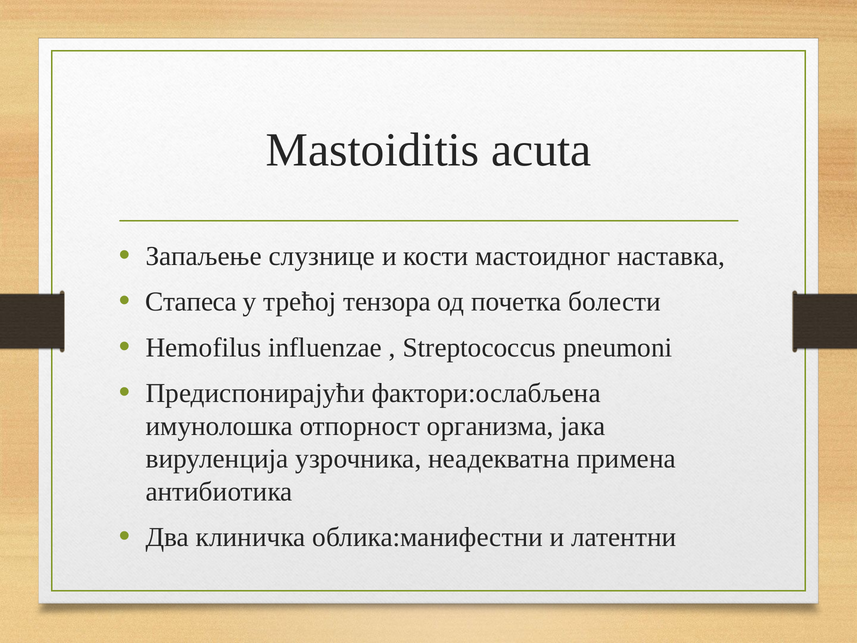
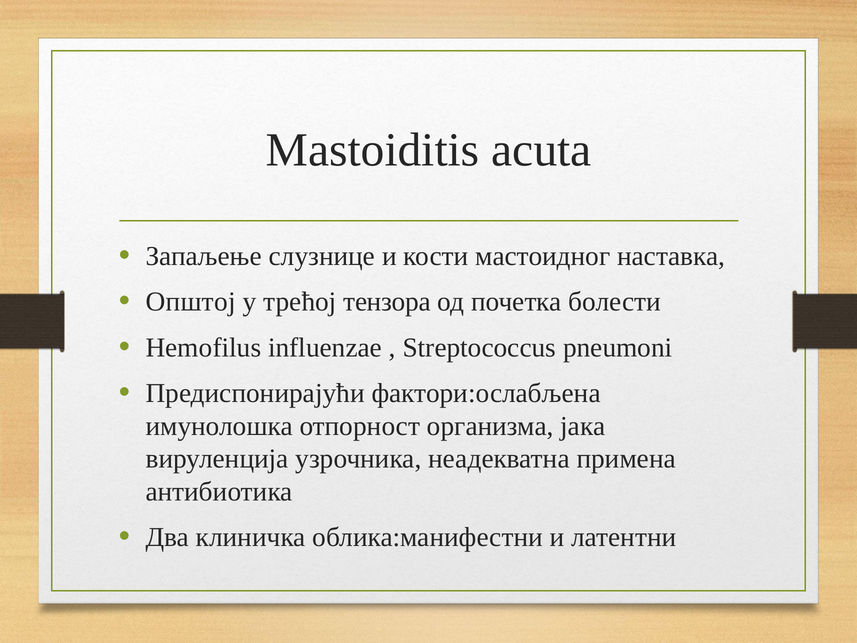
Стапеса: Стапеса -> Општој (191, 302)
